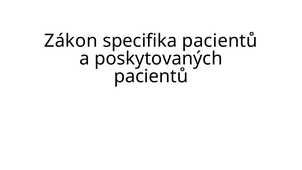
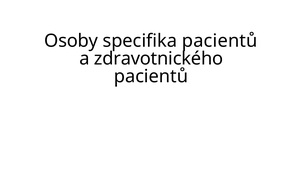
Zákon: Zákon -> Osoby (71, 41)
poskytovaných: poskytovaných -> zdravotnického (159, 58)
